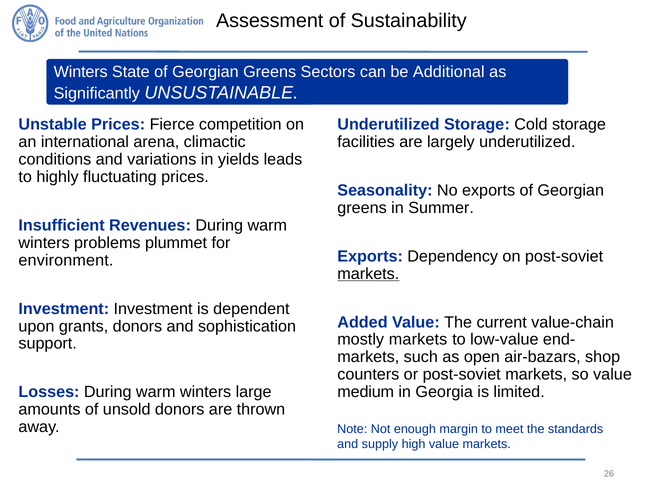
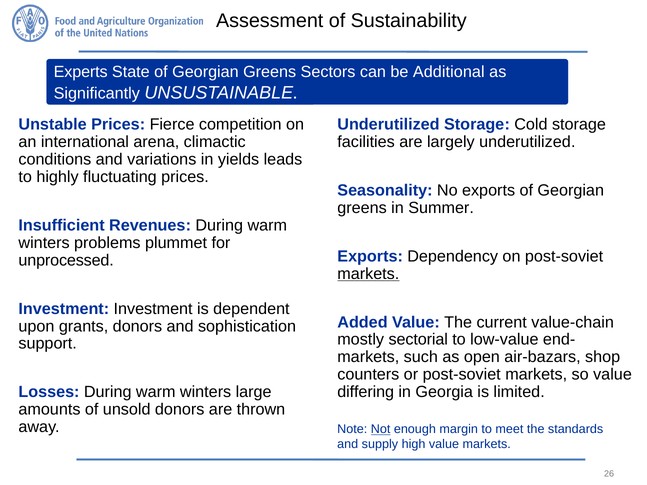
Winters: Winters -> Experts (81, 72)
environment: environment -> unprocessed (66, 260)
mostly markets: markets -> sectorial (418, 340)
medium: medium -> differing (366, 392)
Not underline: none -> present (381, 429)
